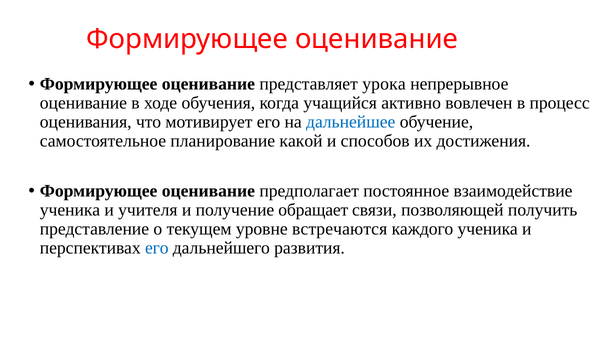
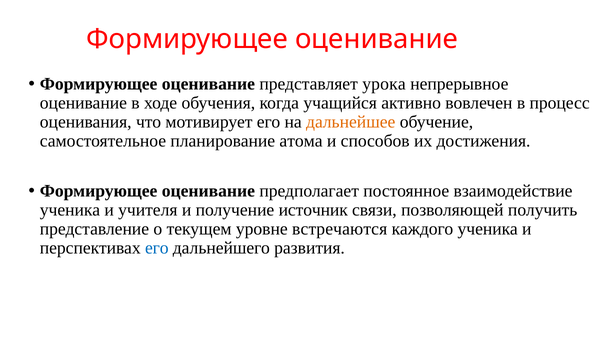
дальнейшее colour: blue -> orange (351, 122)
какой: какой -> атома (301, 141)
обращает: обращает -> источник (313, 210)
